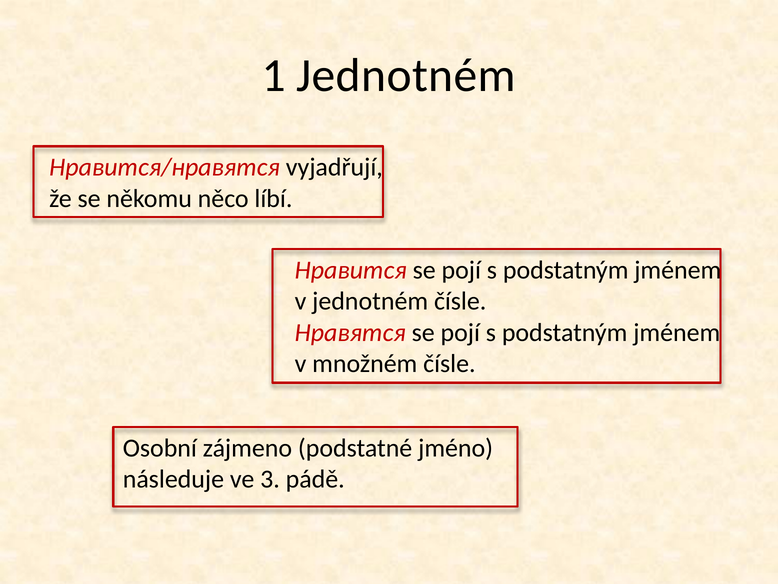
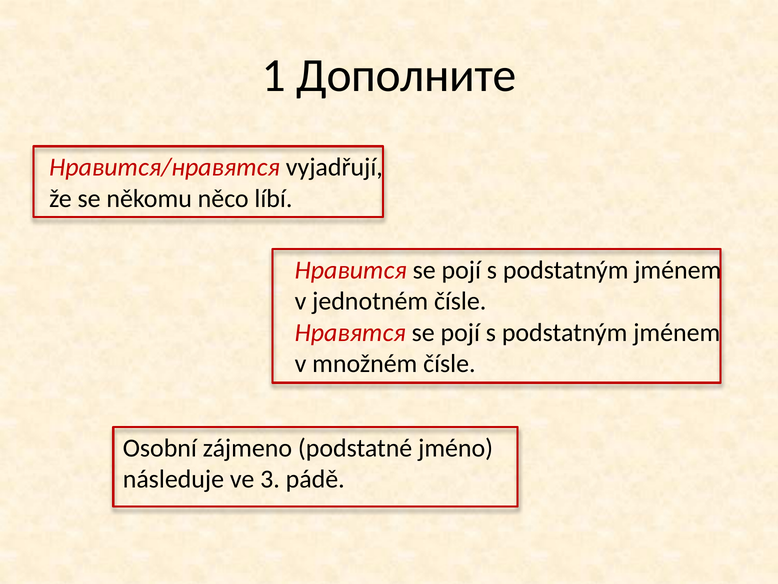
1 Jednotném: Jednotném -> Дополните (406, 75)
